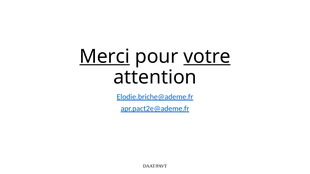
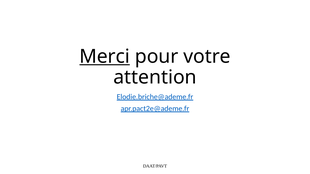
votre underline: present -> none (207, 57)
